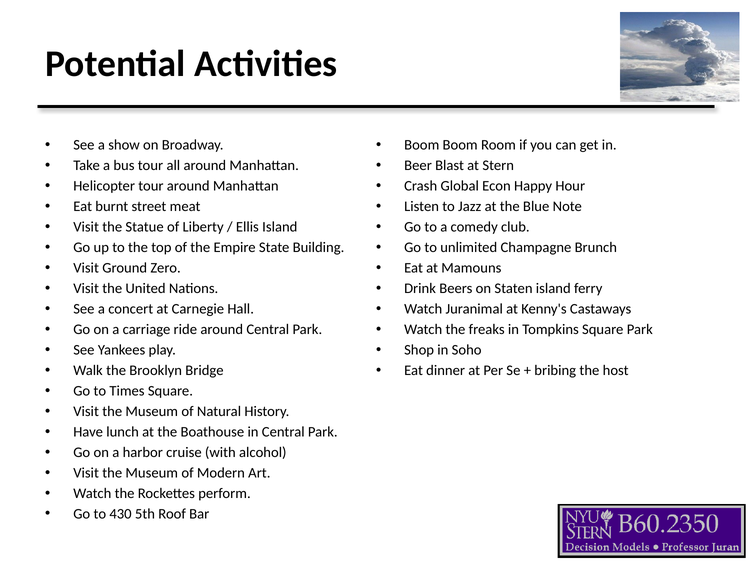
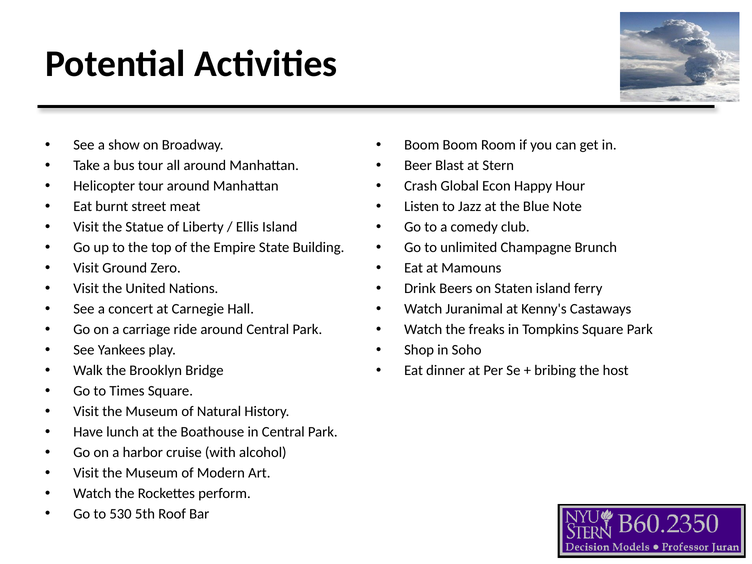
430: 430 -> 530 (121, 514)
